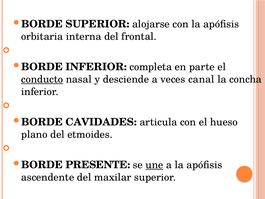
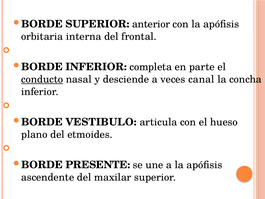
alojarse: alojarse -> anterior (151, 24)
CAVIDADES: CAVIDADES -> VESTIBULO (101, 122)
une underline: present -> none (154, 165)
